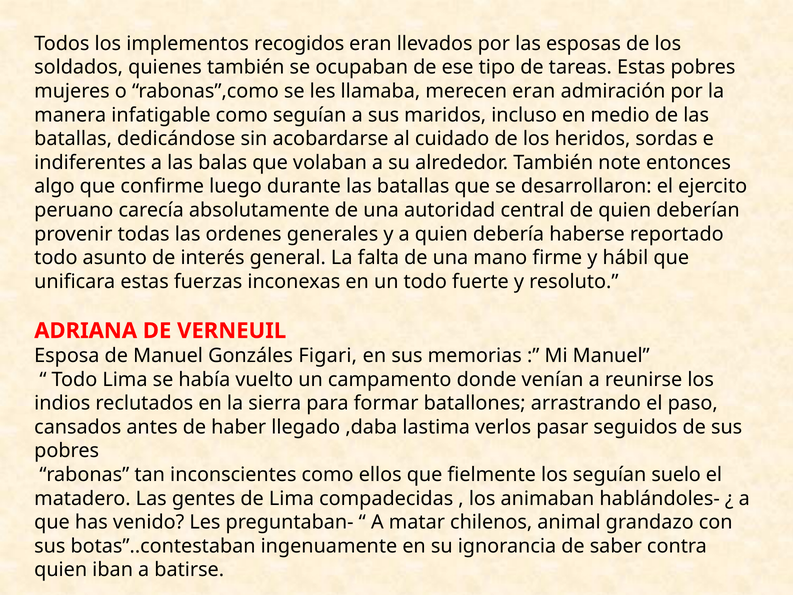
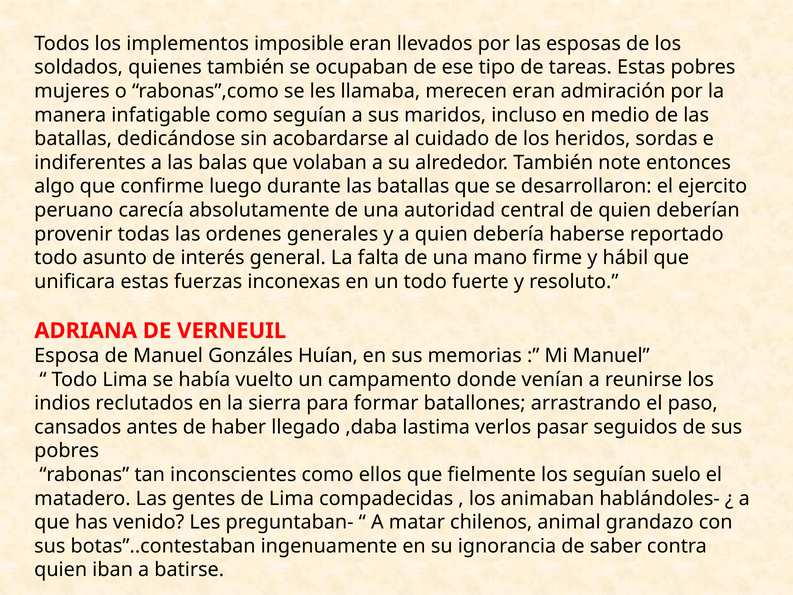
recogidos: recogidos -> imposible (299, 44)
Figari: Figari -> Huían (328, 356)
